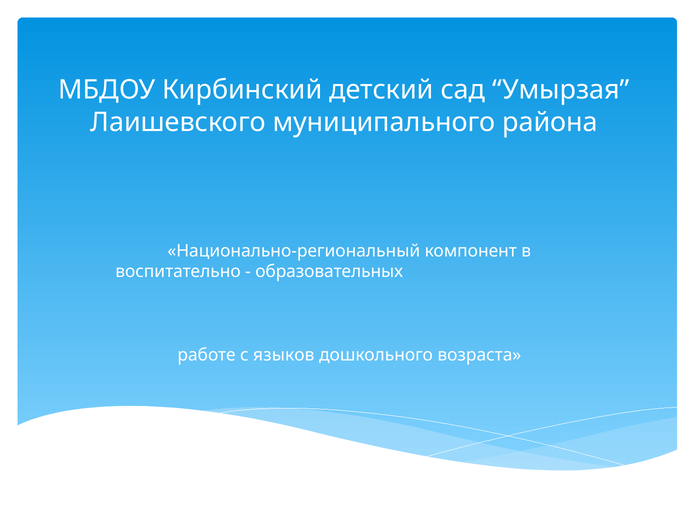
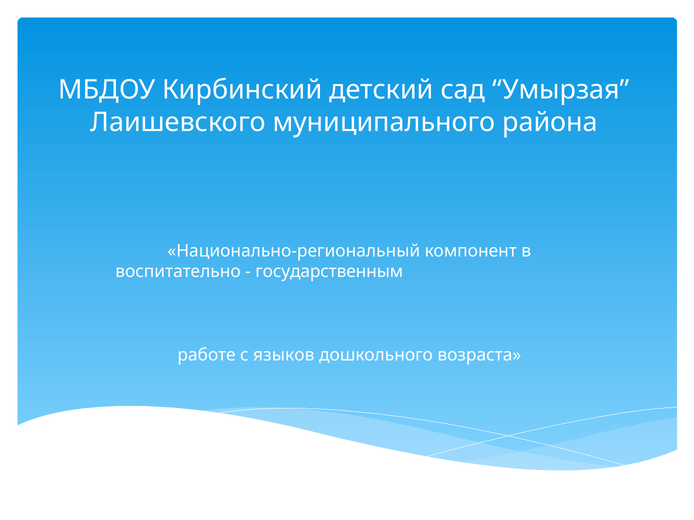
образовательных: образовательных -> государственным (329, 272)
